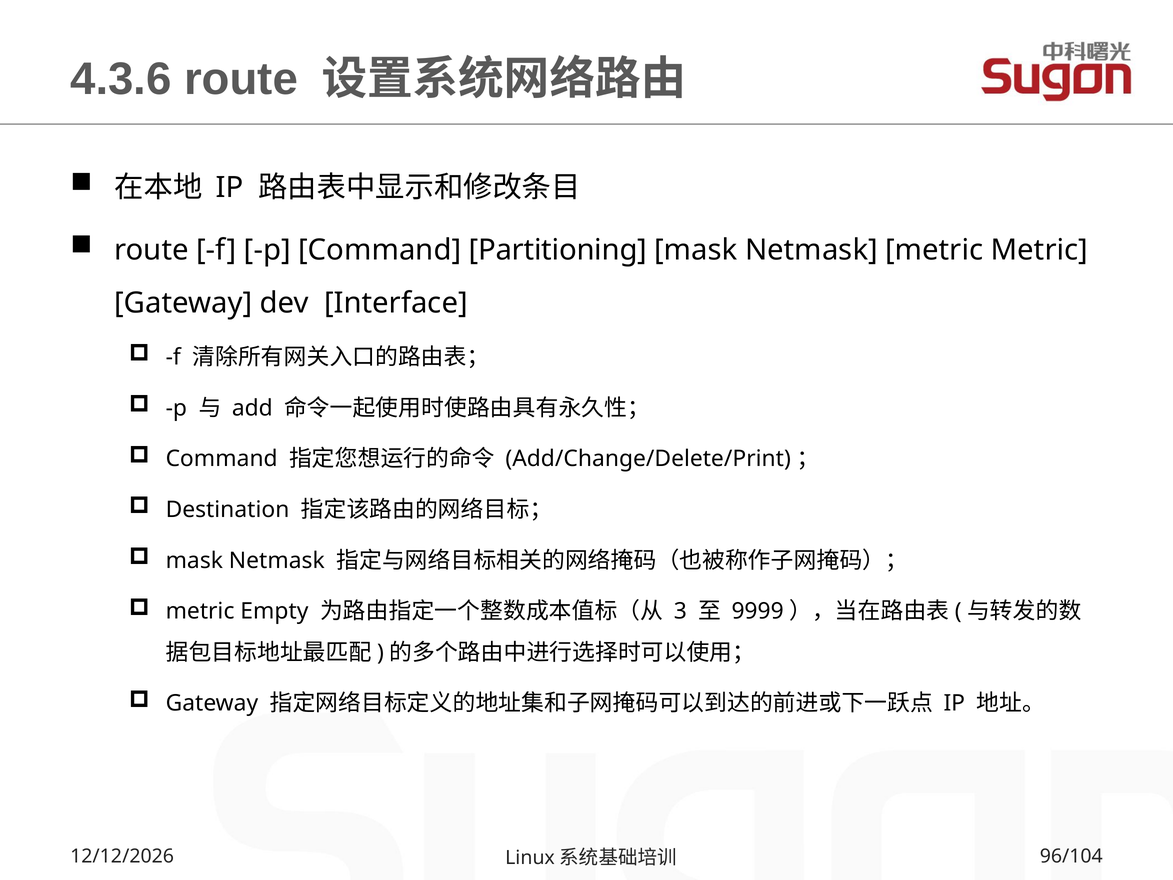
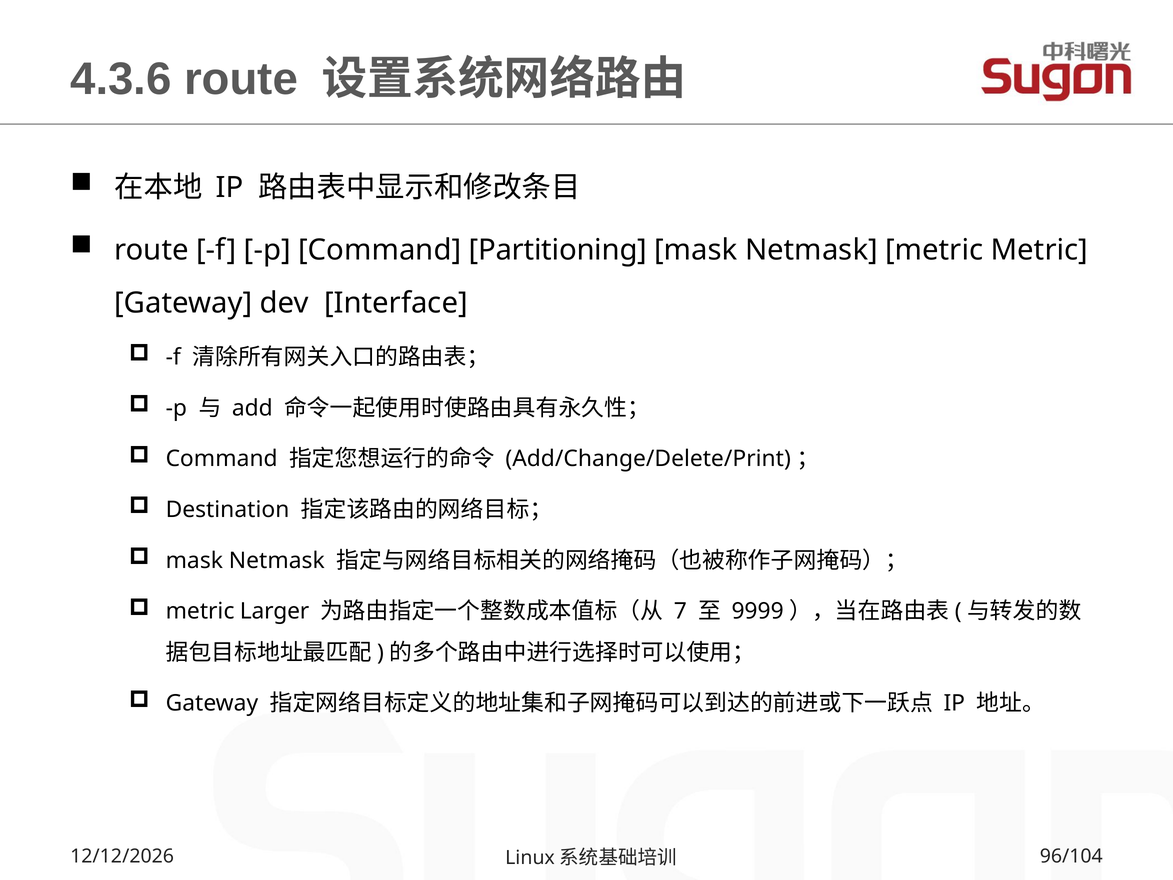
Empty: Empty -> Larger (275, 611)
3: 3 -> 7 (680, 611)
